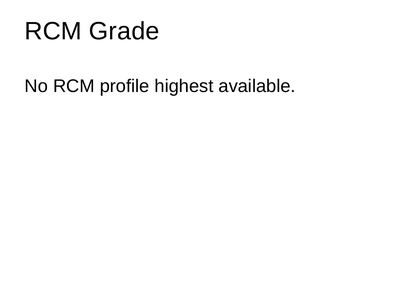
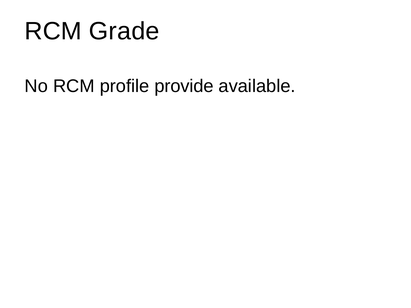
highest: highest -> provide (184, 86)
